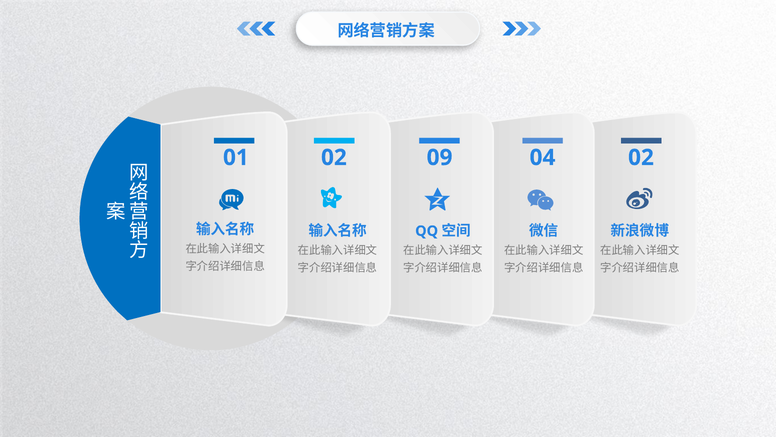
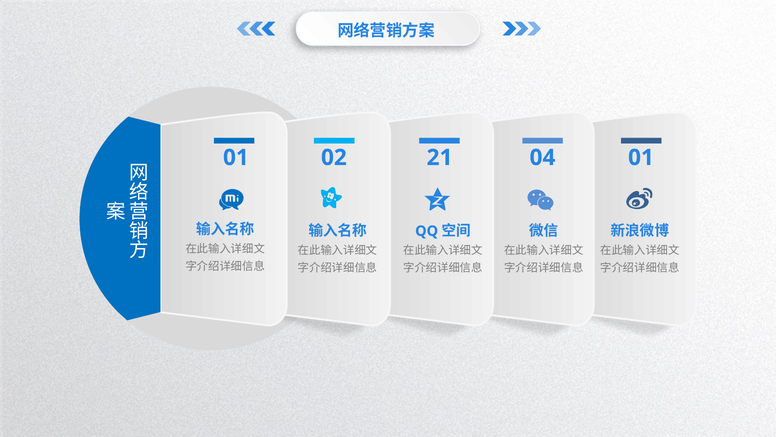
09: 09 -> 21 (440, 157)
04 02: 02 -> 01 (641, 157)
